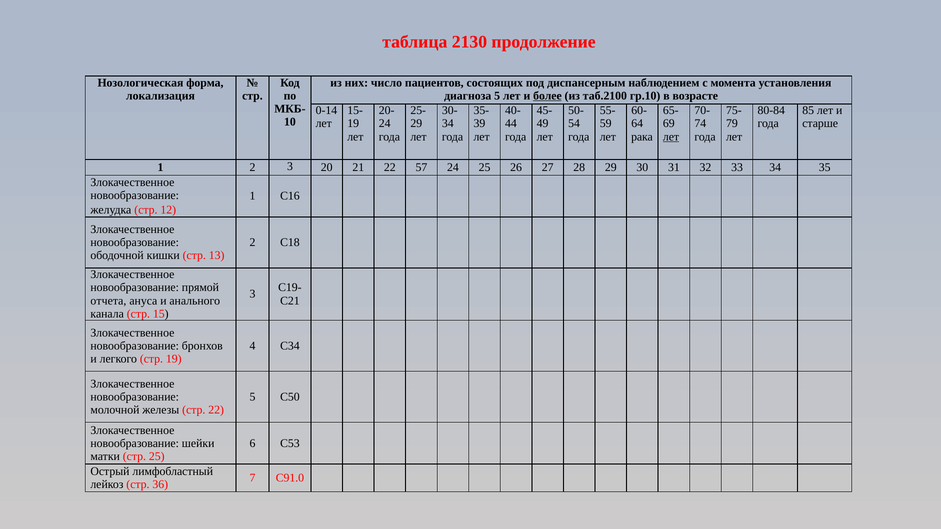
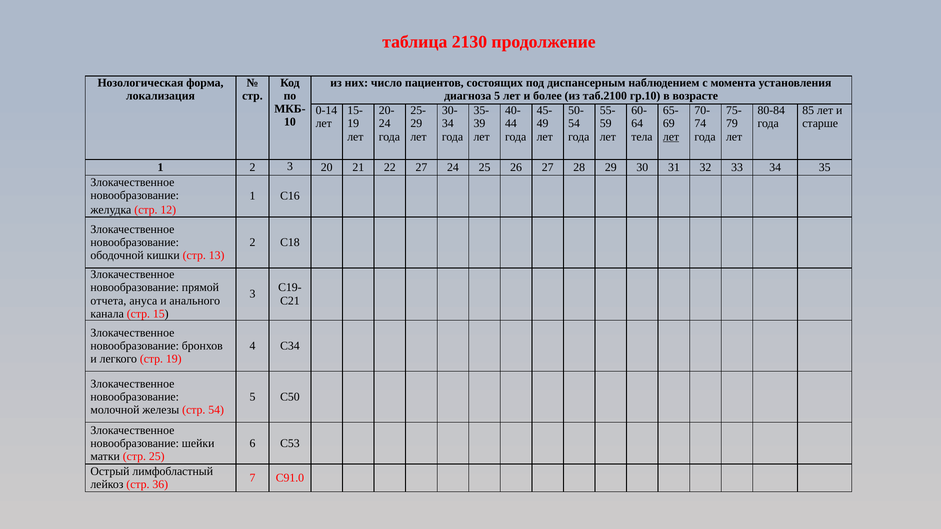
более underline: present -> none (547, 96)
рака: рака -> тела (642, 137)
22 57: 57 -> 27 (421, 168)
стр 22: 22 -> 54 (216, 410)
